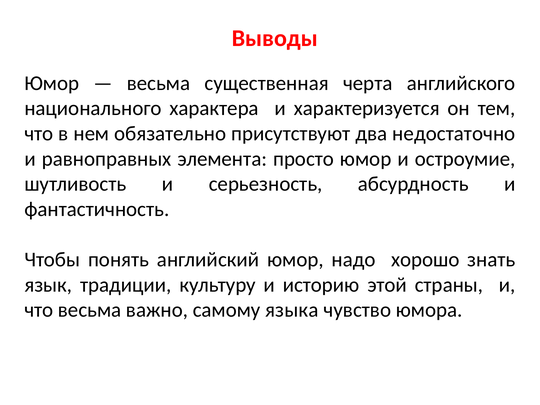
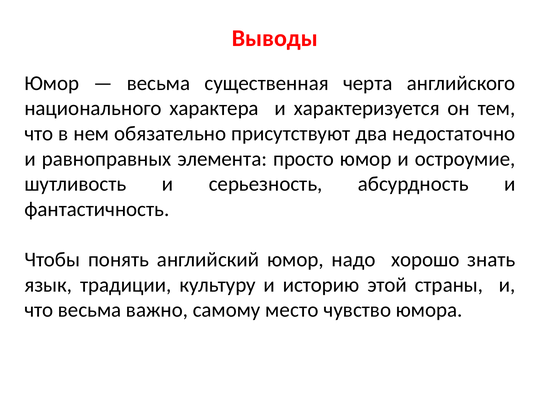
языка: языка -> место (292, 310)
